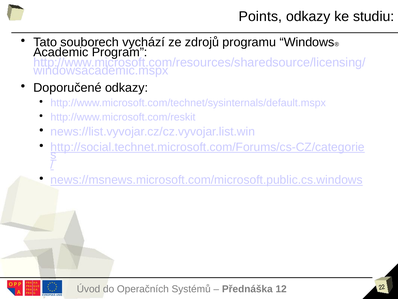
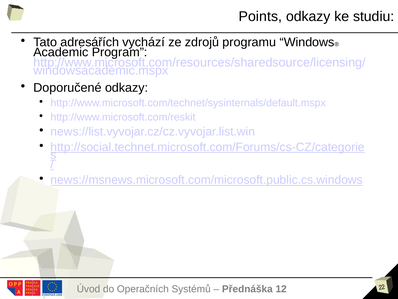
souborech: souborech -> adresářích (90, 42)
